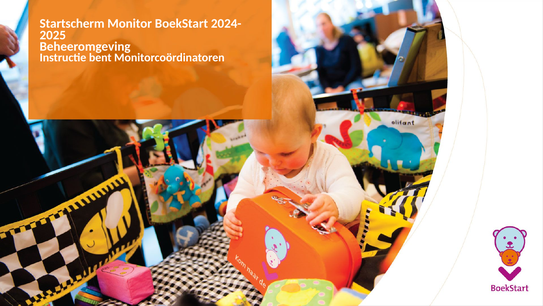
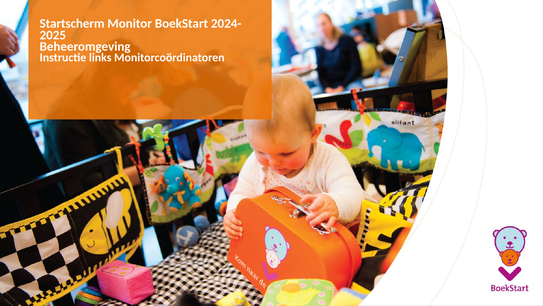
bent: bent -> links (100, 58)
